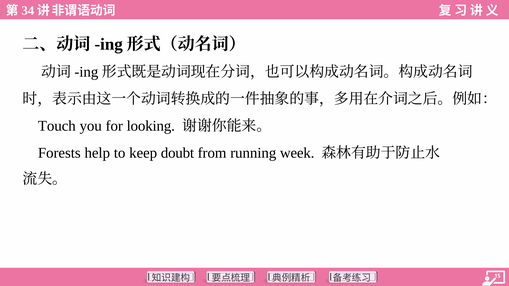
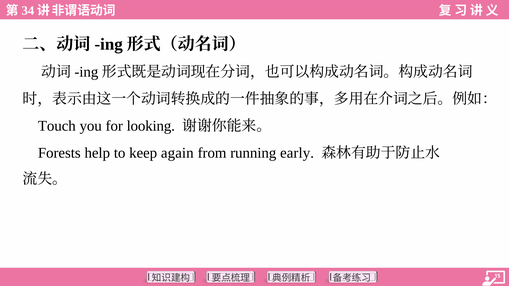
doubt: doubt -> again (177, 153)
week: week -> early (297, 153)
